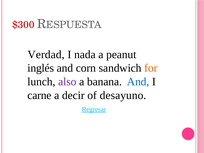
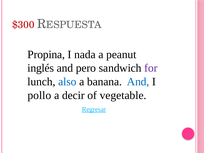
Verdad: Verdad -> Propina (46, 54)
corn: corn -> pero (86, 68)
for colour: orange -> purple (151, 68)
also colour: purple -> blue (67, 82)
carne: carne -> pollo (39, 95)
desayuno: desayuno -> vegetable (123, 95)
